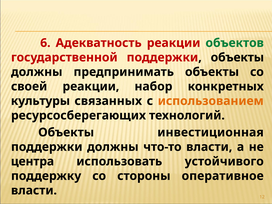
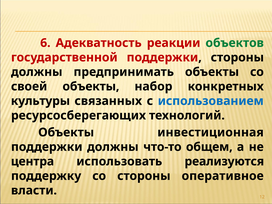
поддержки объекты: объекты -> стороны (237, 57)
своей реакции: реакции -> объекты (91, 86)
использованием colour: orange -> blue (211, 101)
что-то власти: власти -> общем (209, 147)
устойчивого: устойчивого -> реализуются (224, 161)
